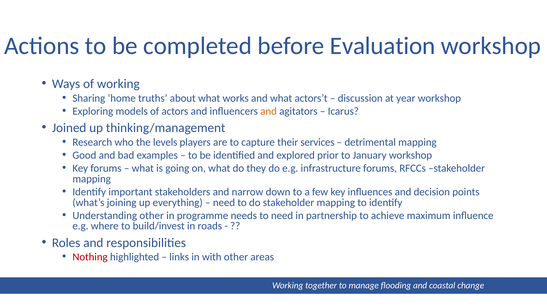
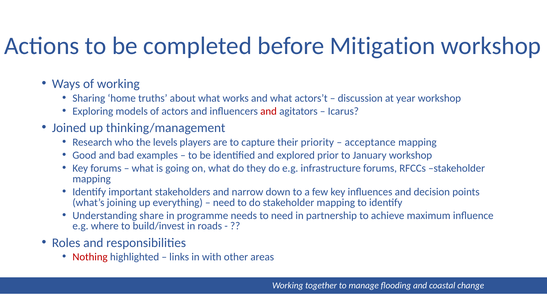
Evaluation: Evaluation -> Mitigation (383, 46)
and colour: orange -> red (269, 111)
services: services -> priority (317, 142)
detrimental: detrimental -> acceptance (370, 142)
Understanding other: other -> share (152, 215)
